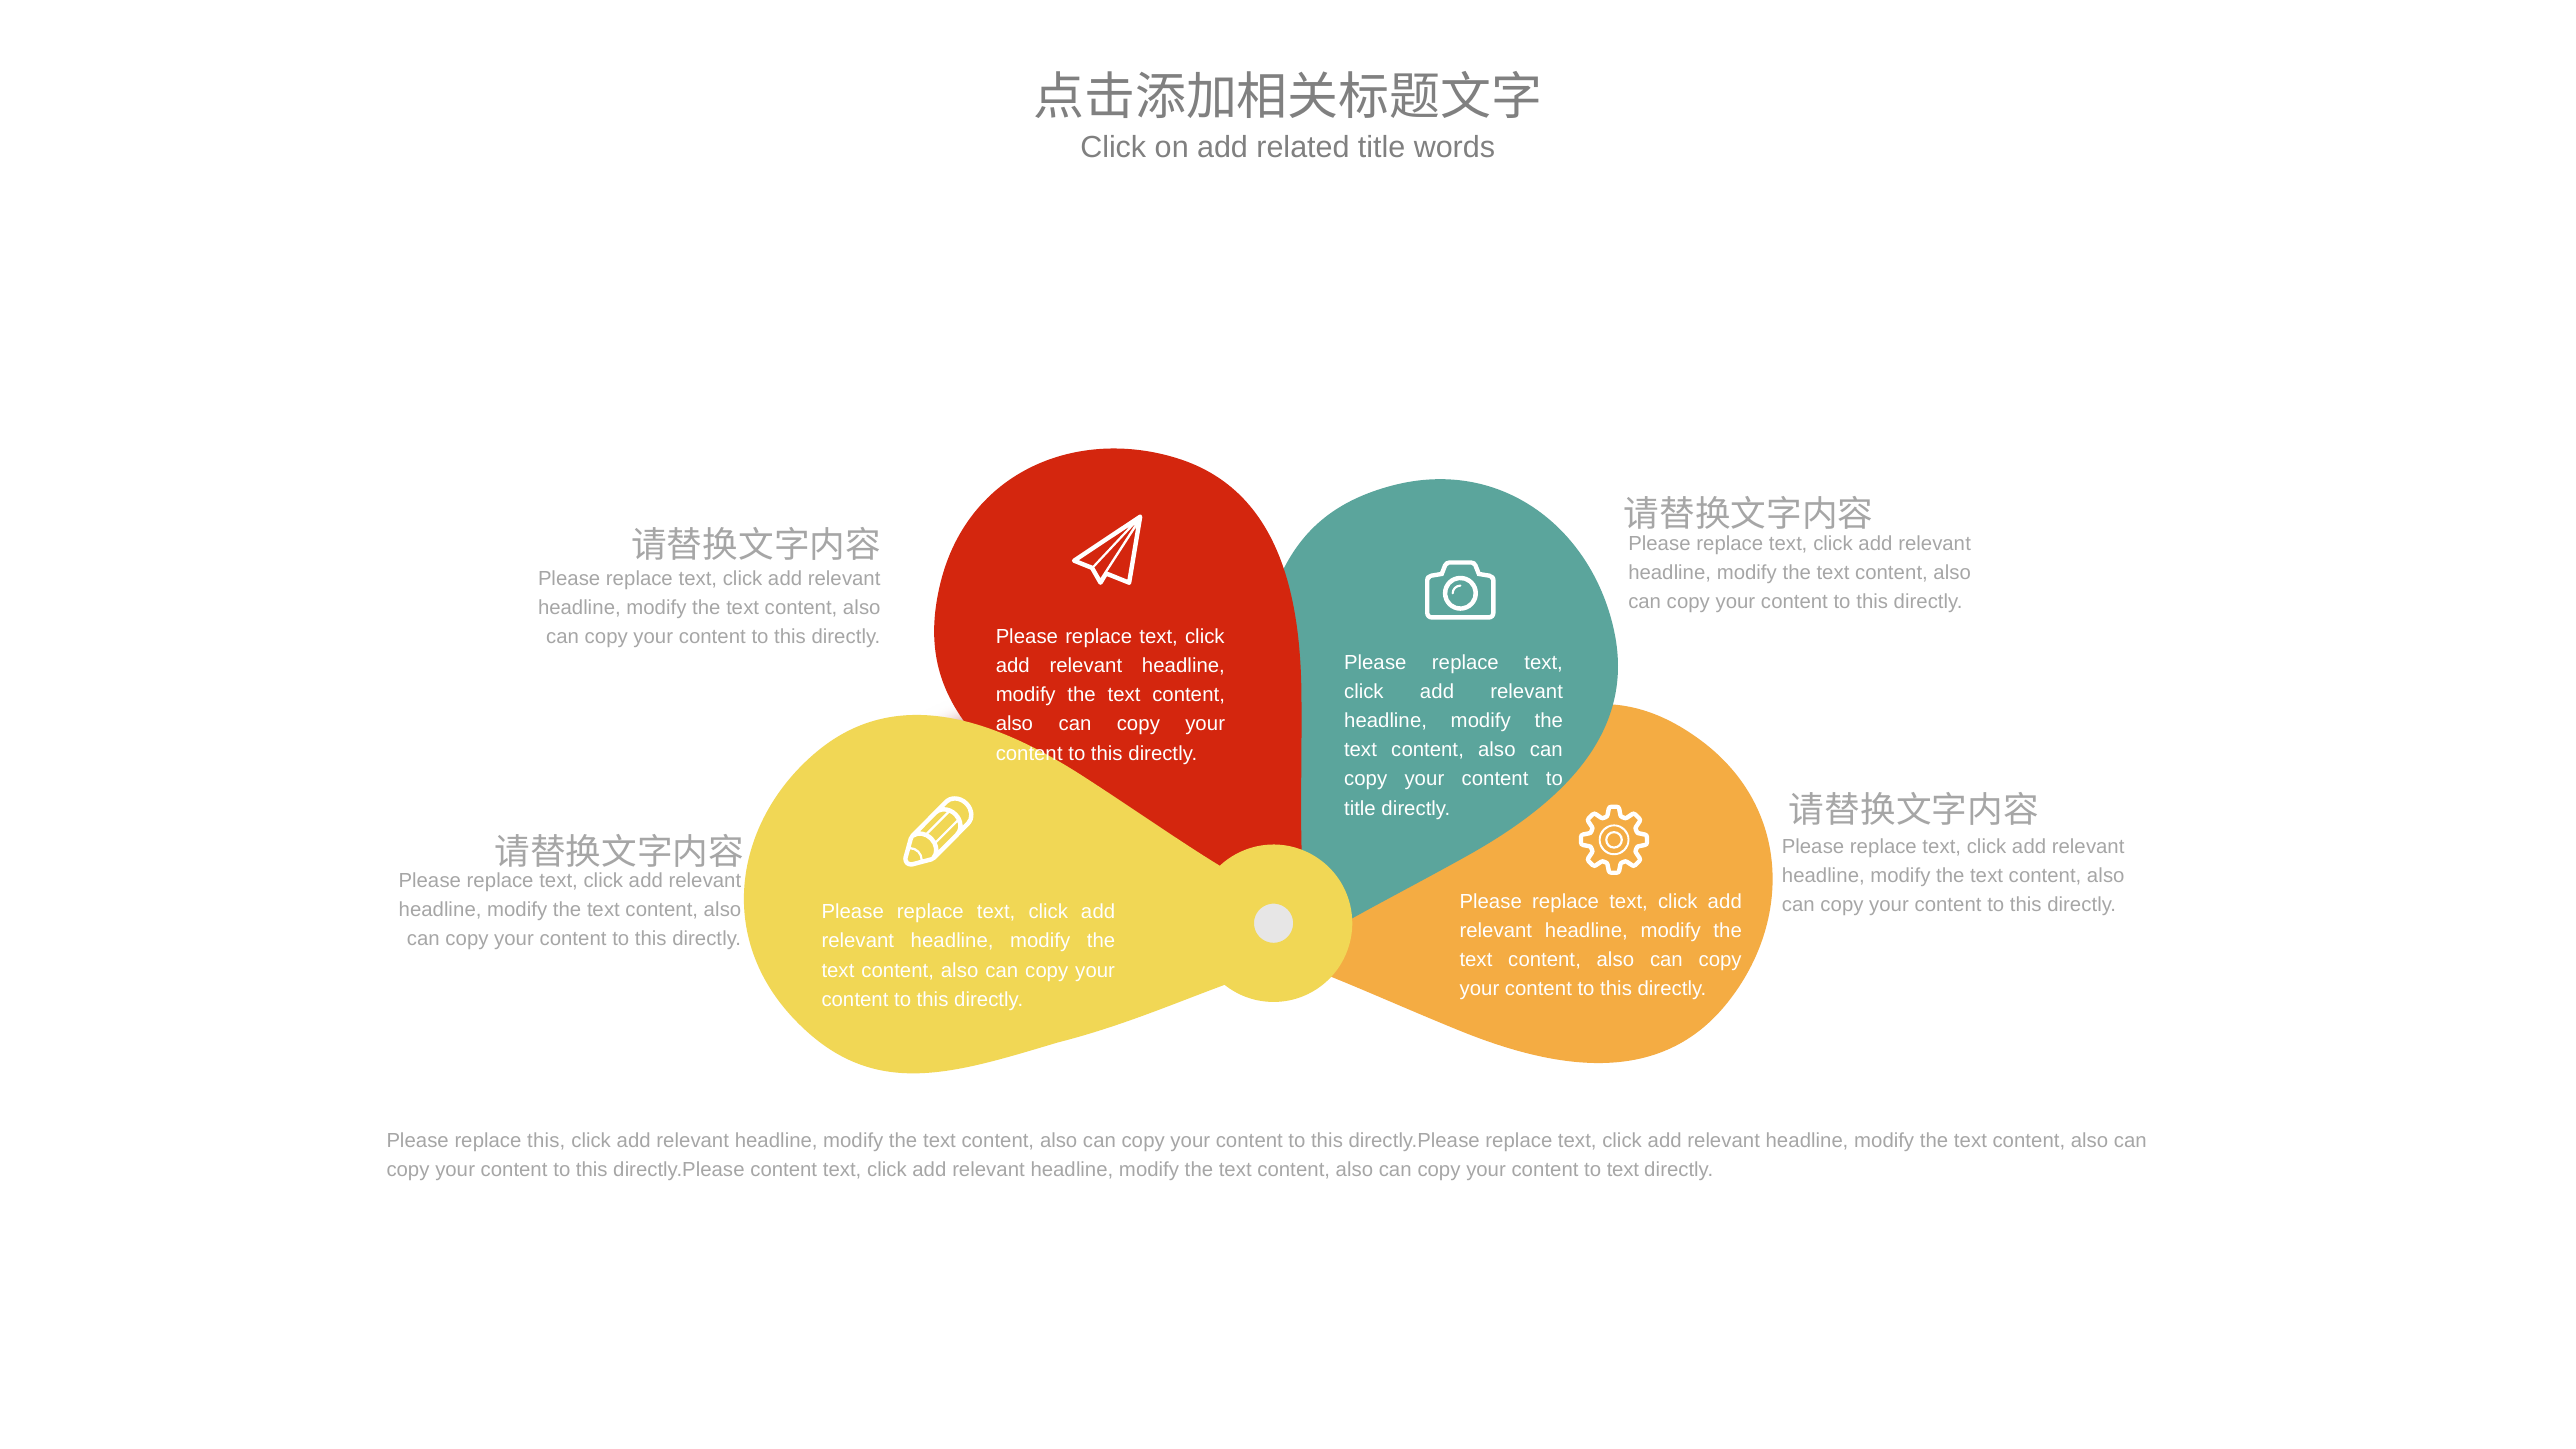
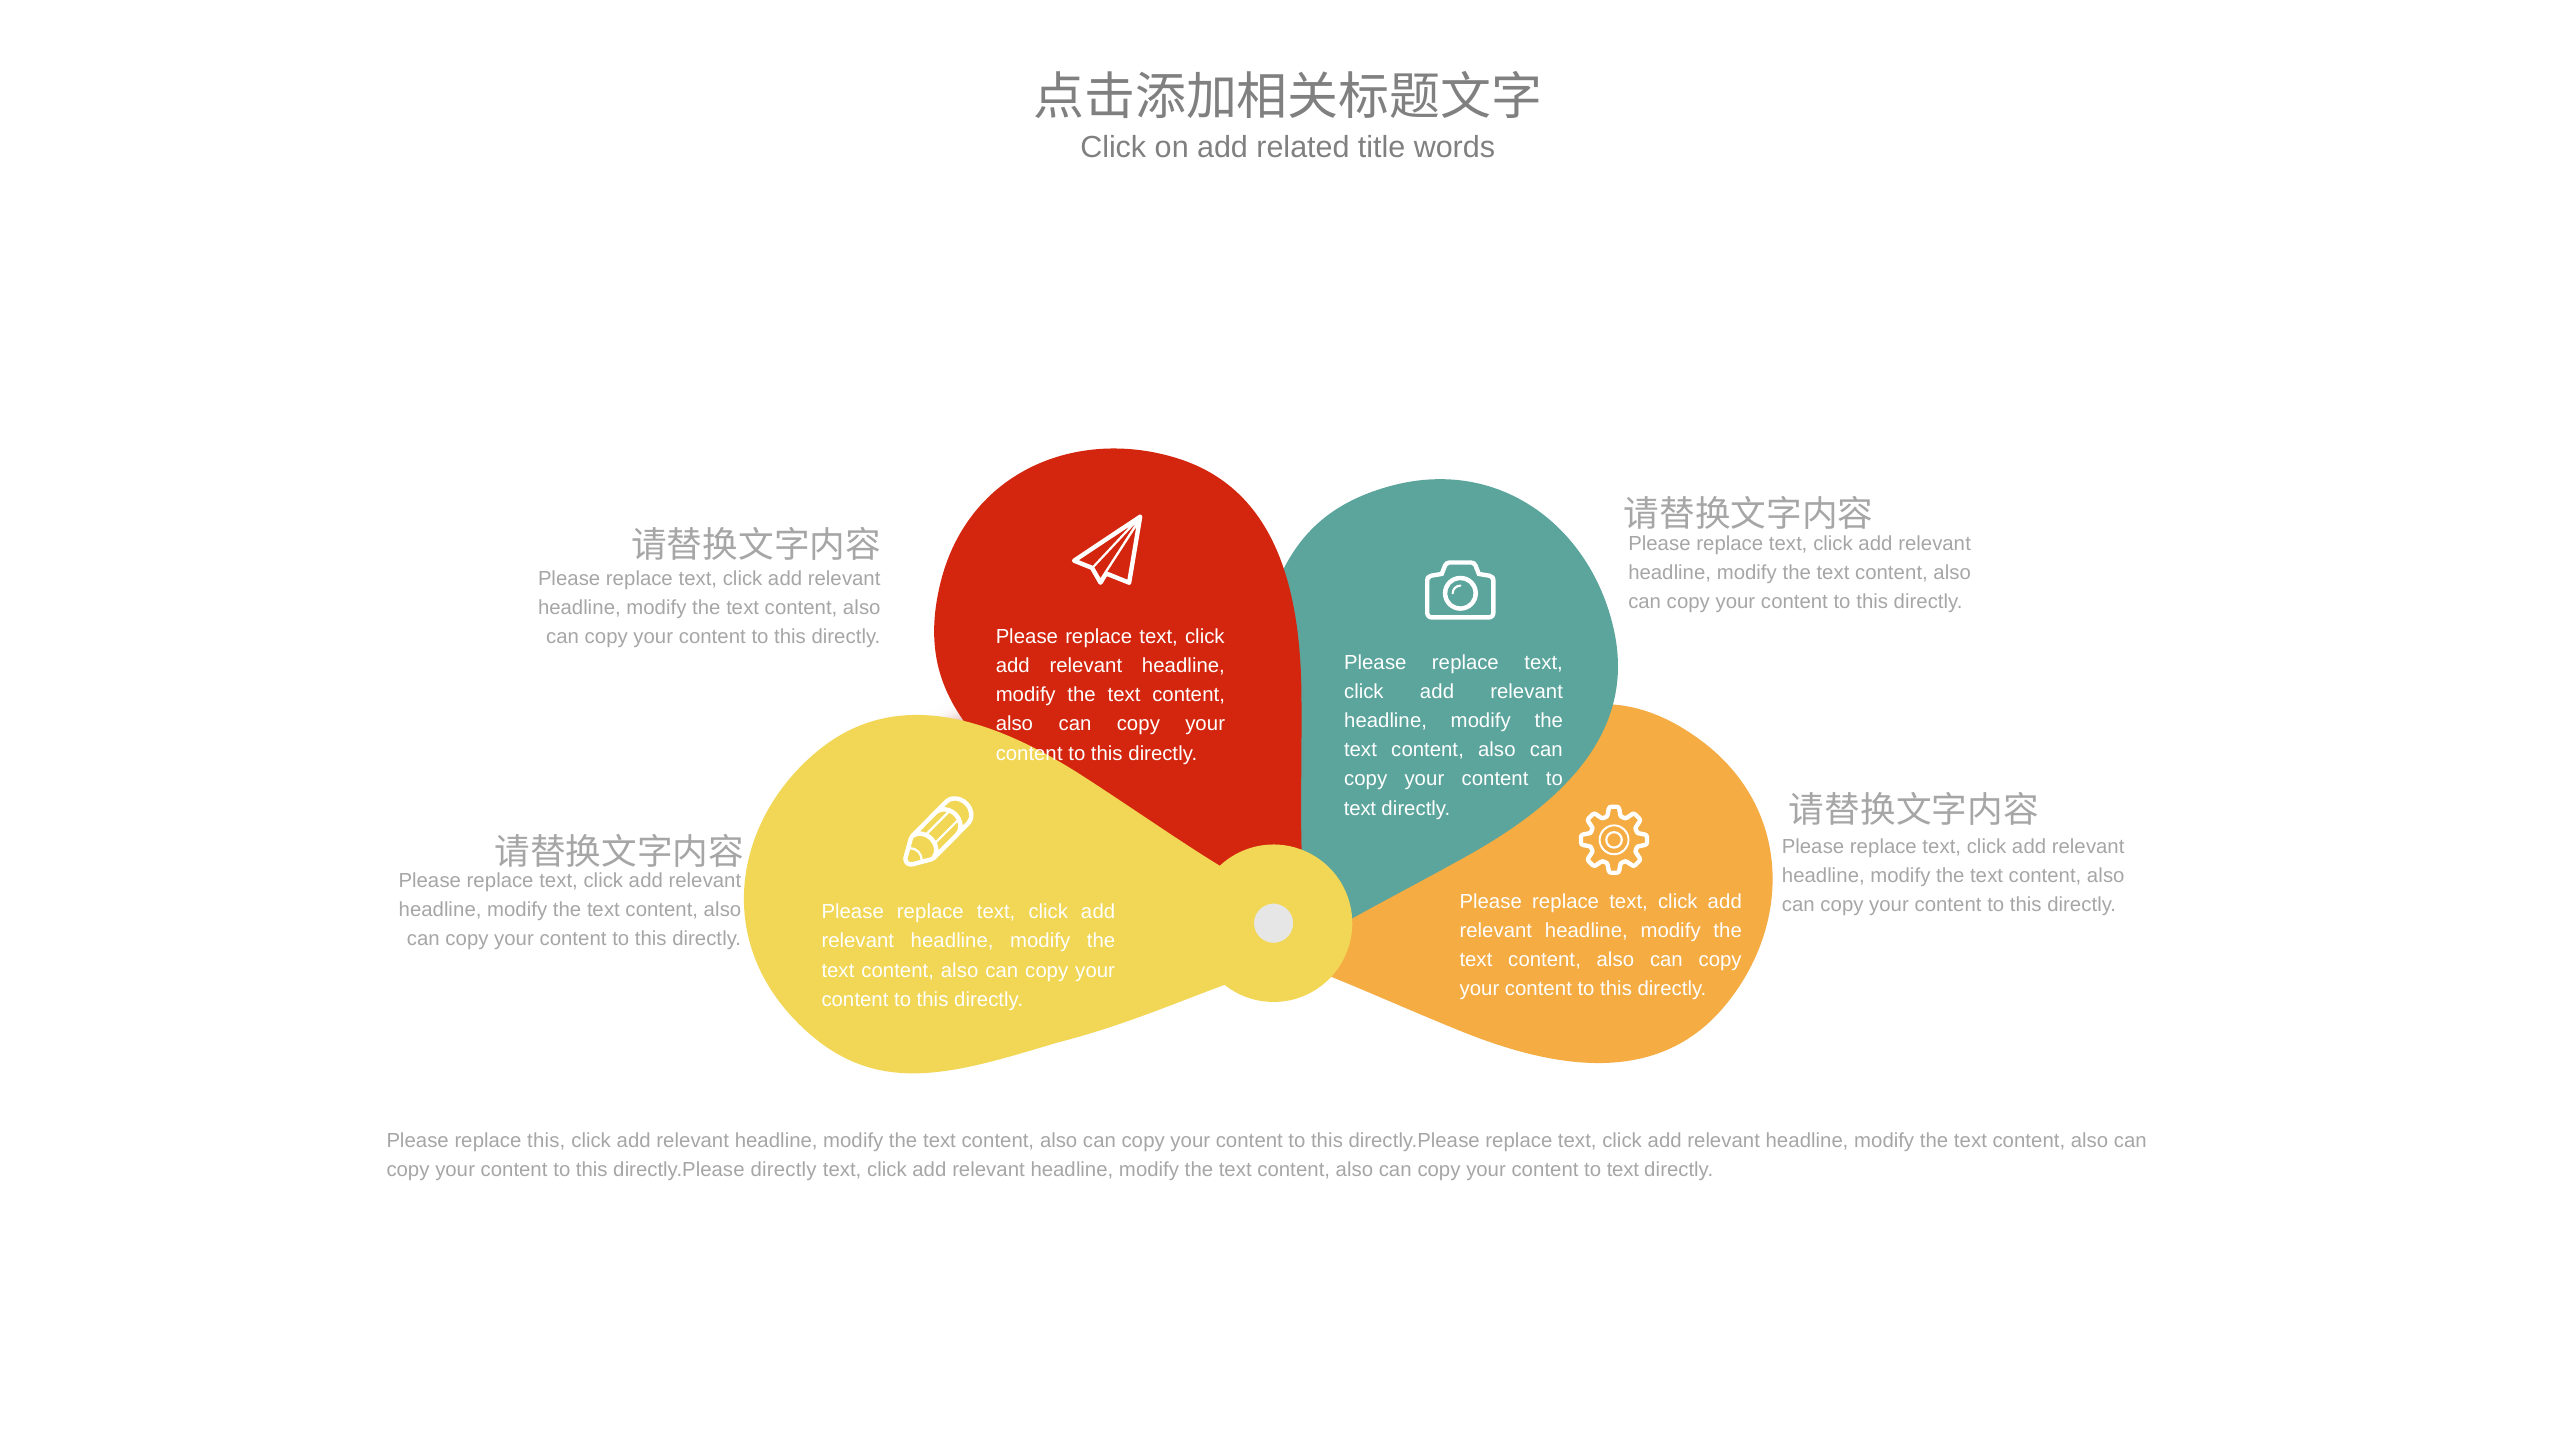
title: title -> text (1360, 808)
directly.Please content: content -> directly (784, 1169)
